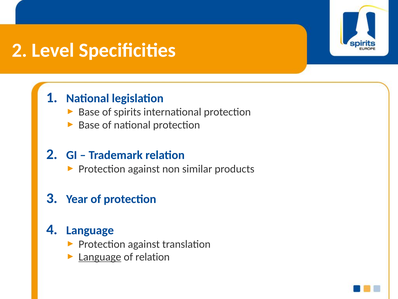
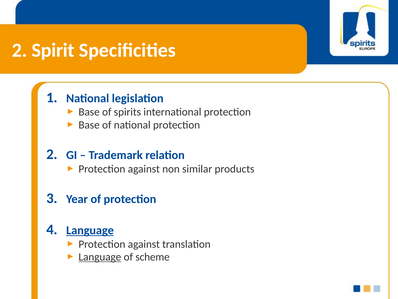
Level: Level -> Spirit (53, 50)
Language underline: none -> present (90, 230)
of relation: relation -> scheme (153, 257)
